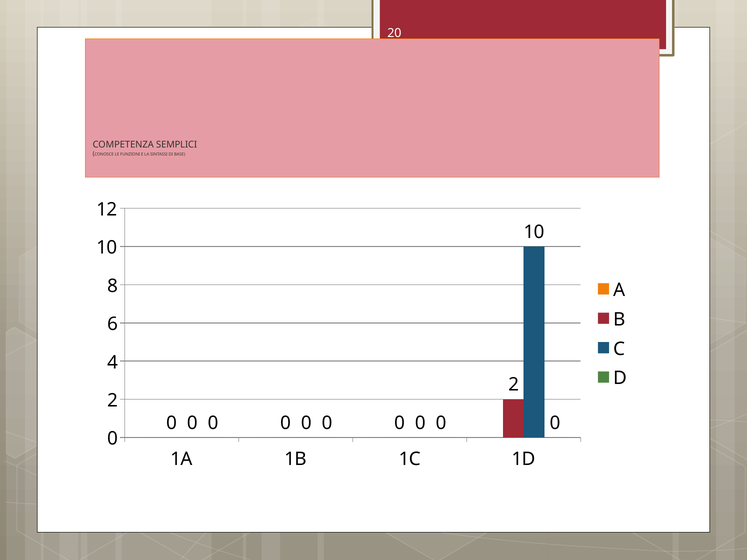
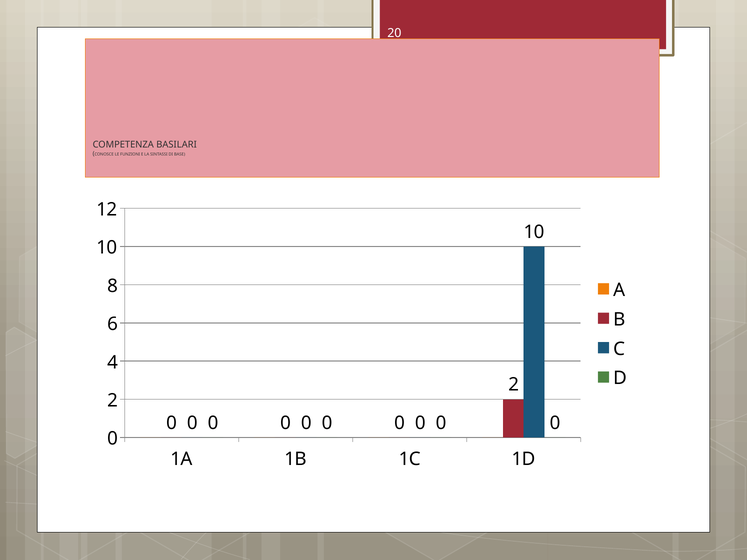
SEMPLICI: SEMPLICI -> BASILARI (177, 145)
